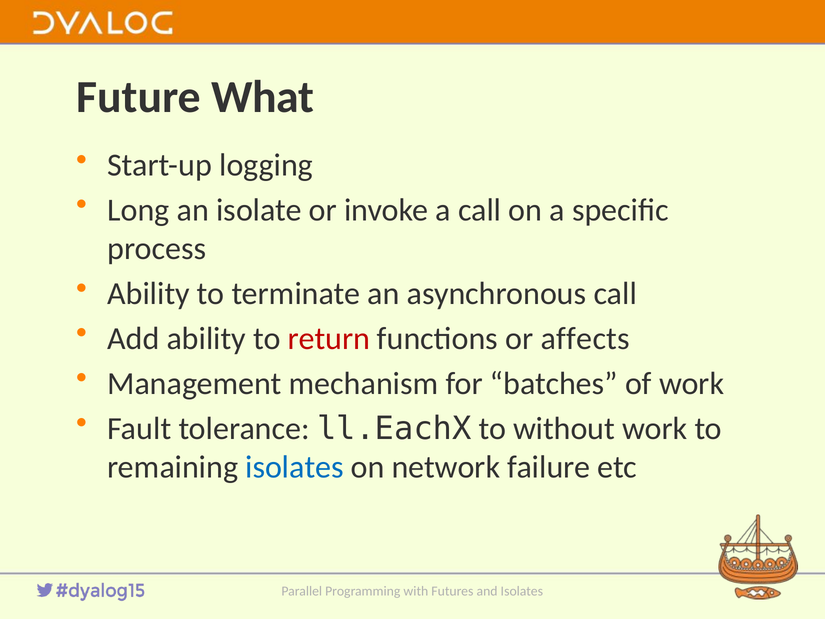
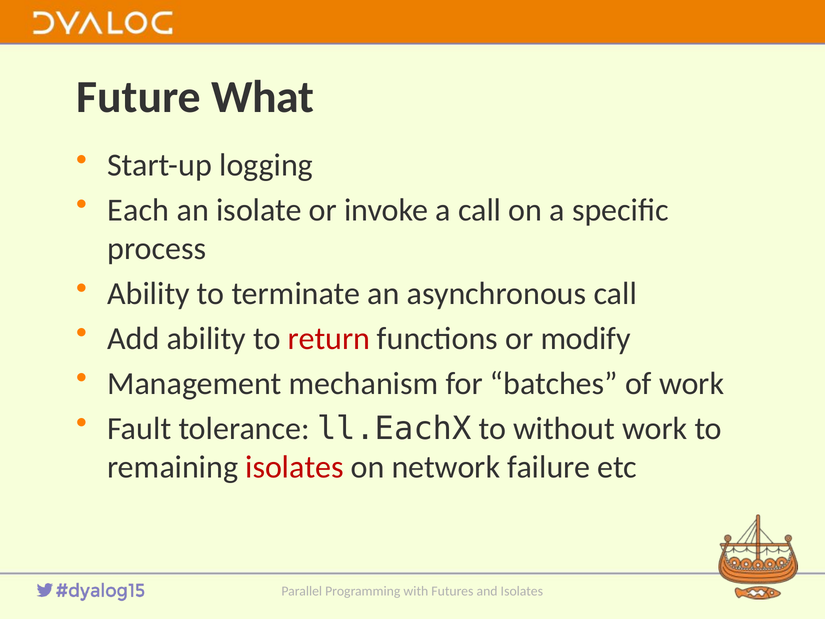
Long: Long -> Each (138, 210)
affects: affects -> modify (586, 338)
isolates colour: blue -> red (294, 467)
